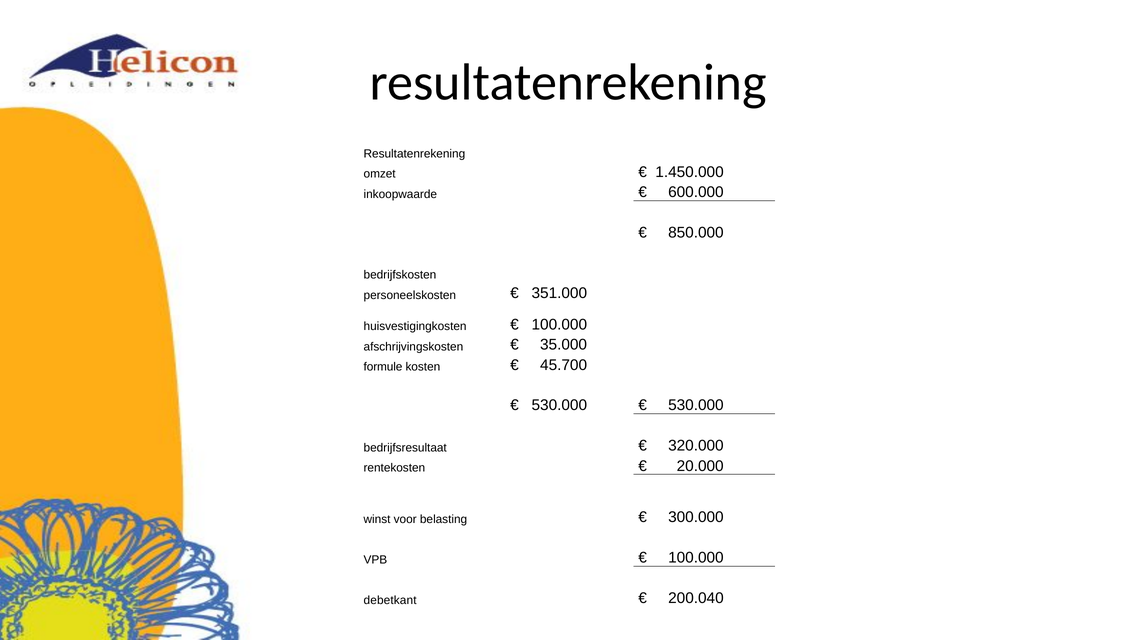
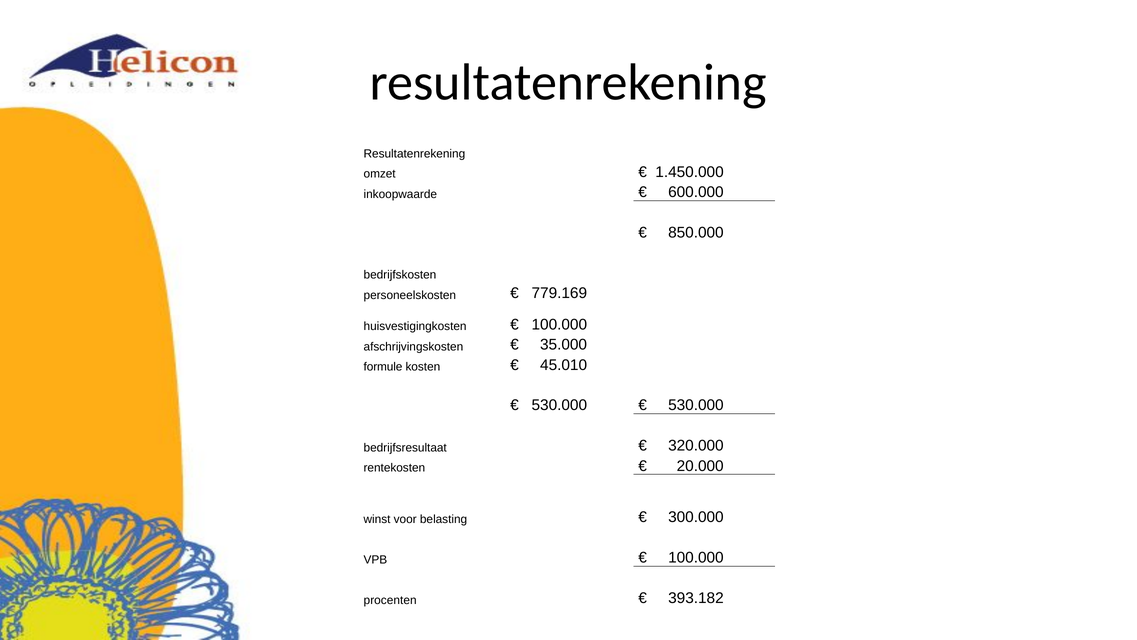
351.000: 351.000 -> 779.169 (559, 293)
45.700: 45.700 -> 45.010 (564, 365)
debetkant: debetkant -> procenten (390, 600)
200.040: 200.040 -> 393.182 (696, 598)
